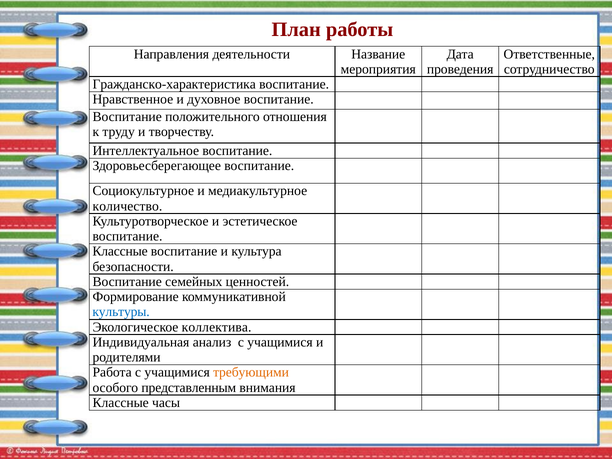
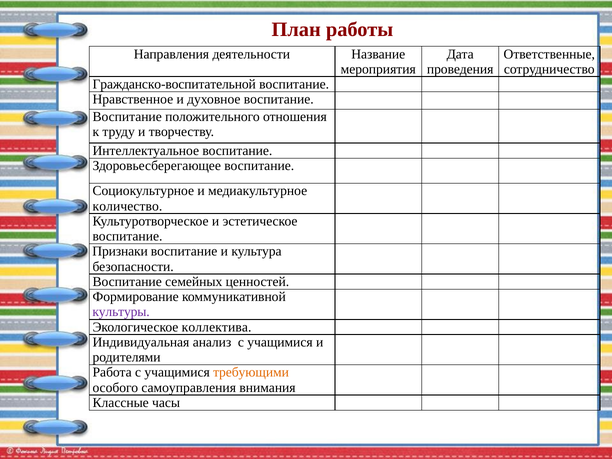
Гражданско-характеристика: Гражданско-характеристика -> Гражданско-воспитательной (174, 84)
Классные: Классные -> Признаки (120, 251)
культуры colour: blue -> purple (121, 312)
представленным: представленным -> самоуправления (189, 388)
